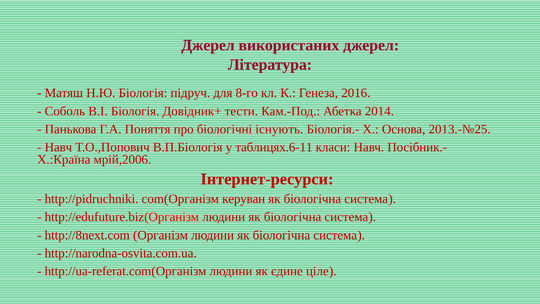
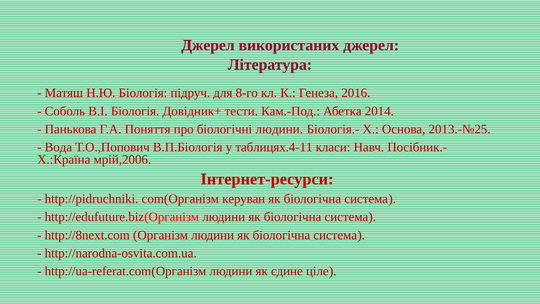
біологічні існують: існують -> людини (279, 129)
Навч: Навч -> Вода (58, 147)
таблицях.6-11: таблицях.6-11 -> таблицях.4-11 (274, 147)
